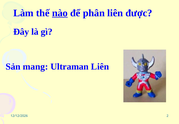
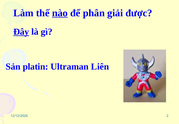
phân liên: liên -> giải (115, 13)
Đây underline: none -> present (21, 32)
mang: mang -> platin (35, 67)
